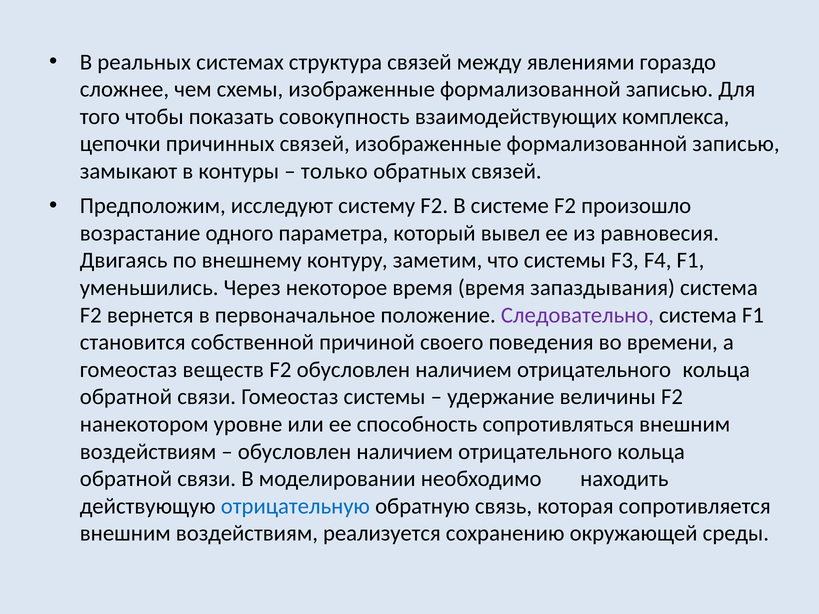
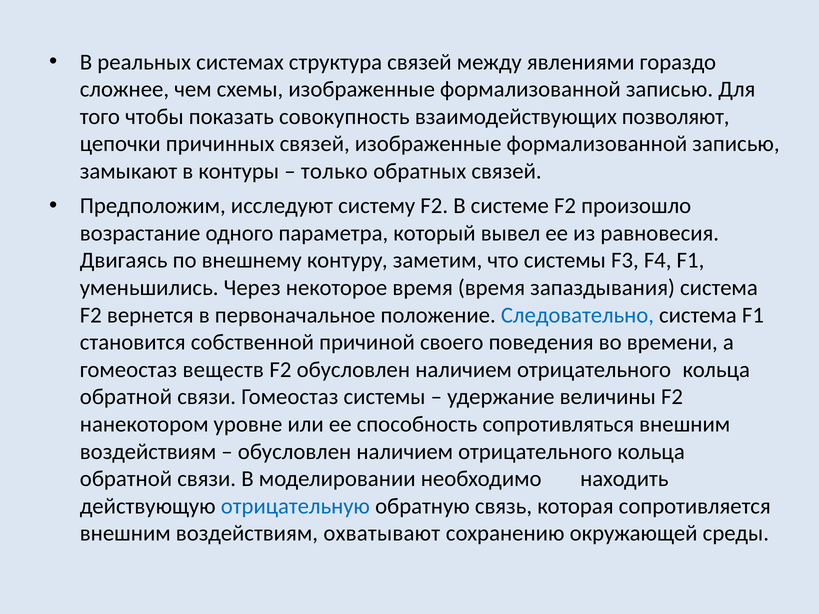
комплекса: комплекса -> позволяют (676, 117)
Следовательно colour: purple -> blue (577, 315)
реализуется: реализуется -> охватывают (382, 534)
